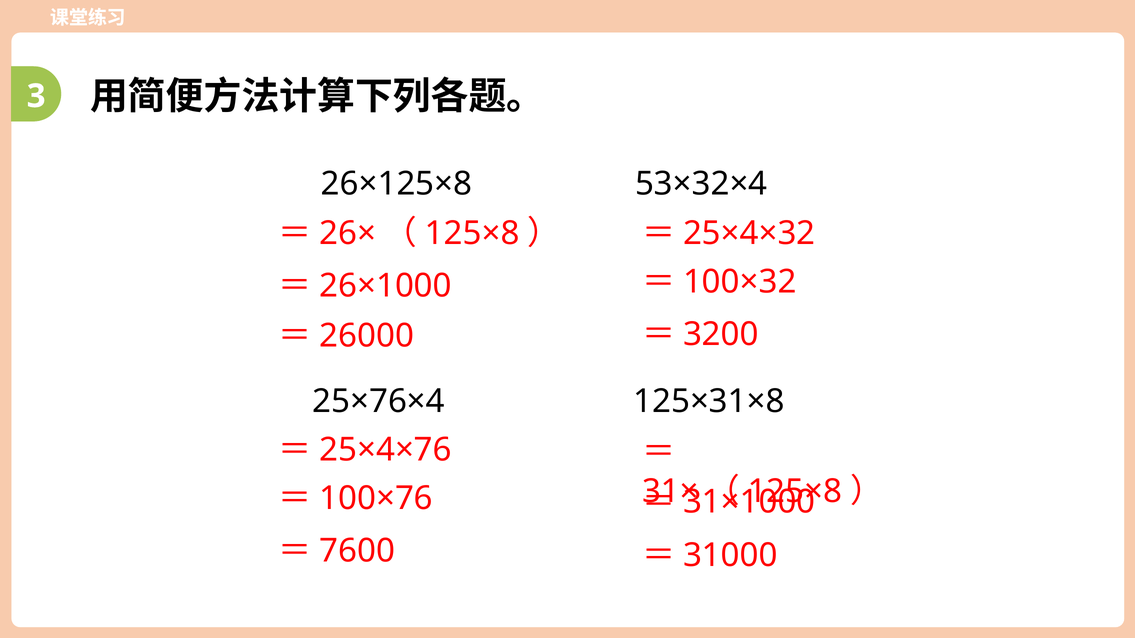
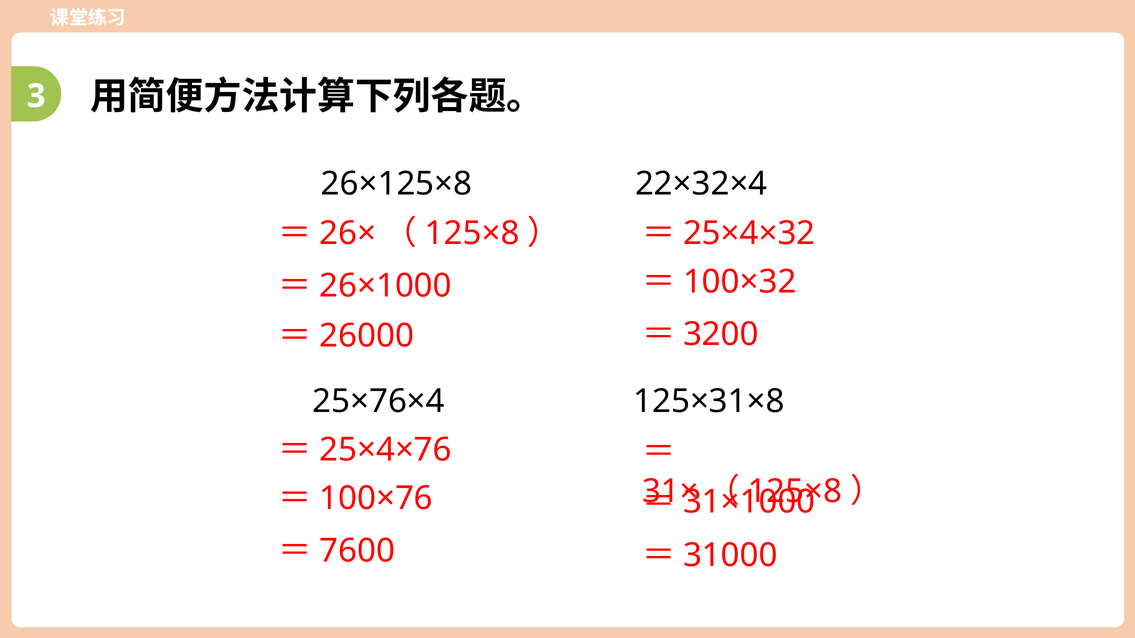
53×32×4: 53×32×4 -> 22×32×4 (701, 184)
